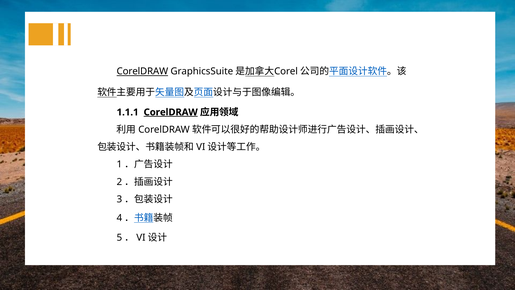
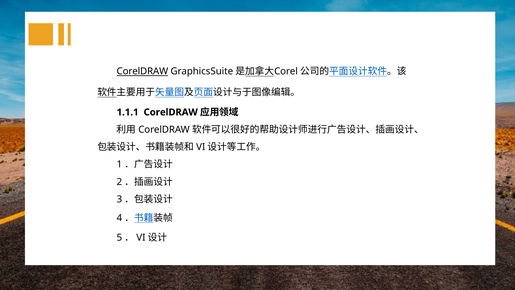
CorelDRAW underline: present -> none (171, 112)
